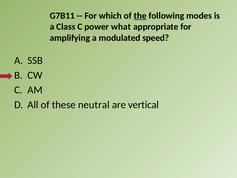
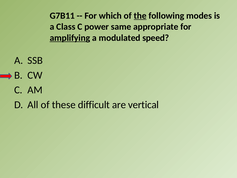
what: what -> same (121, 27)
amplifying underline: none -> present (70, 38)
neutral: neutral -> difficult (94, 105)
